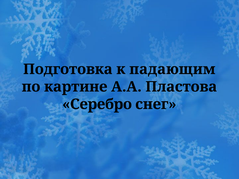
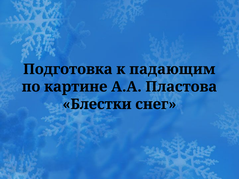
Серебро: Серебро -> Блестки (97, 104)
